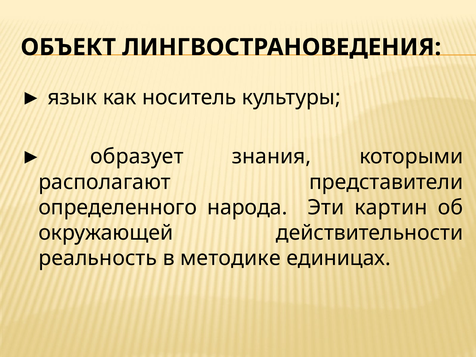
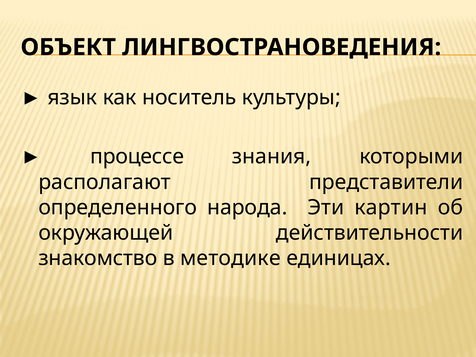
образует: образует -> процессе (137, 157)
реальность: реальность -> знакомство (98, 258)
